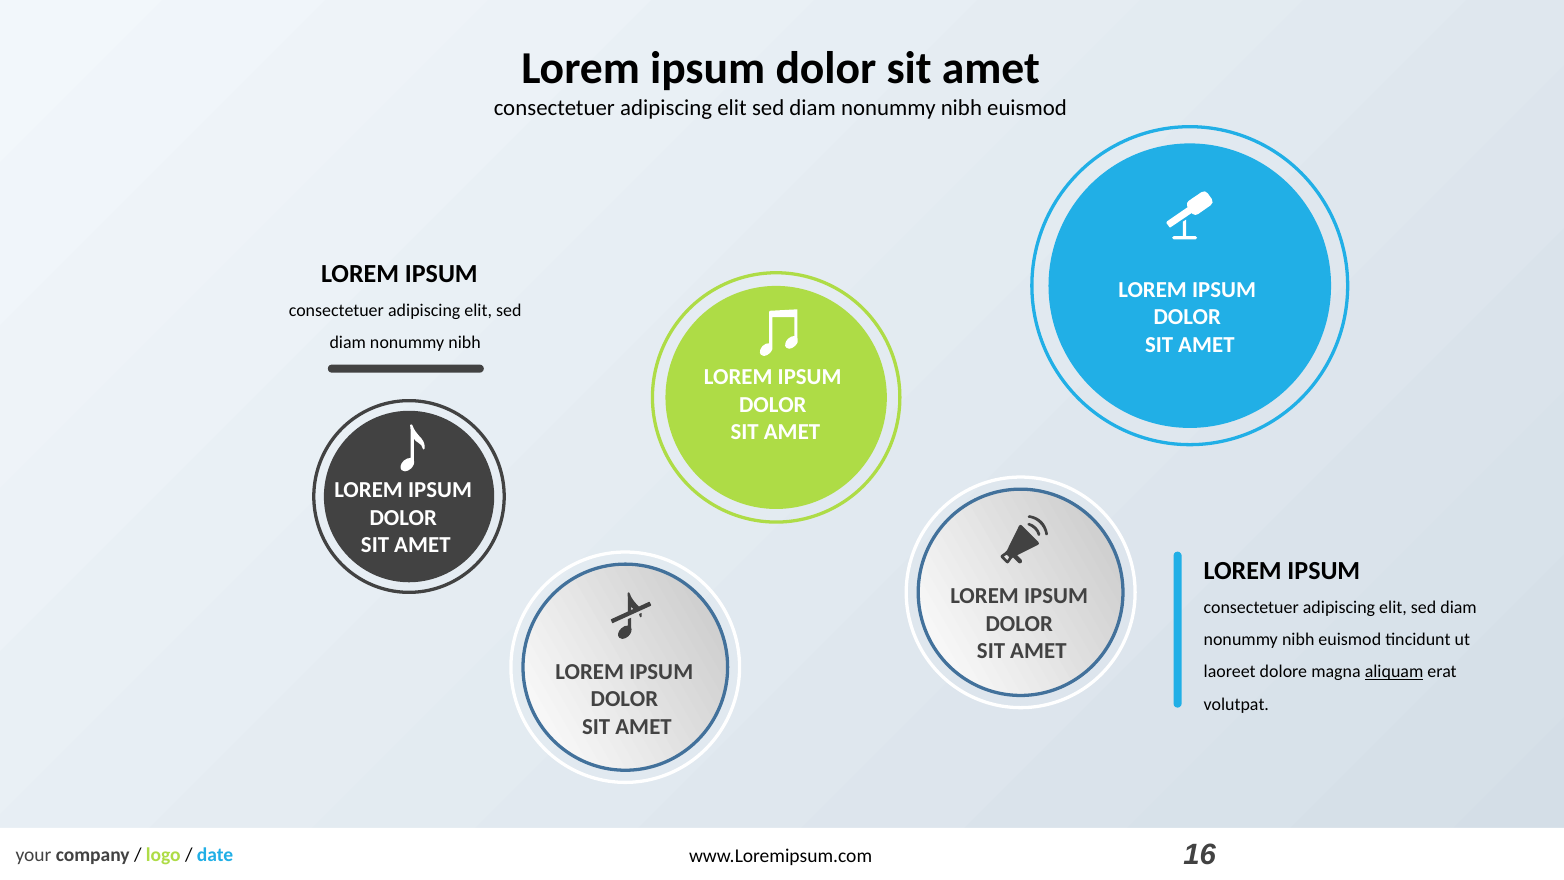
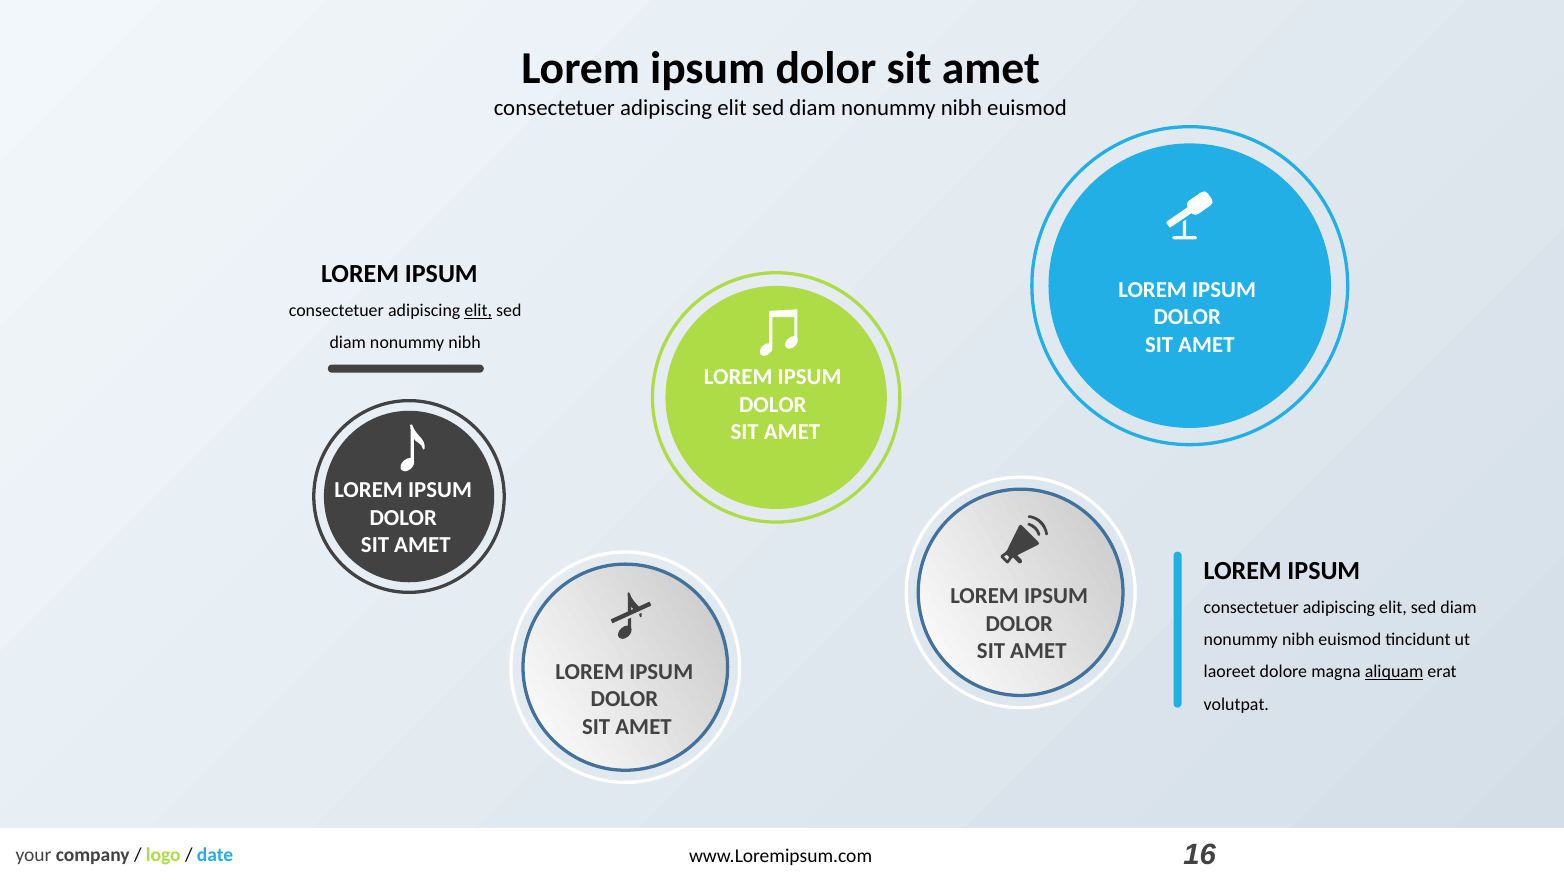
elit underline: none -> present (478, 311)
